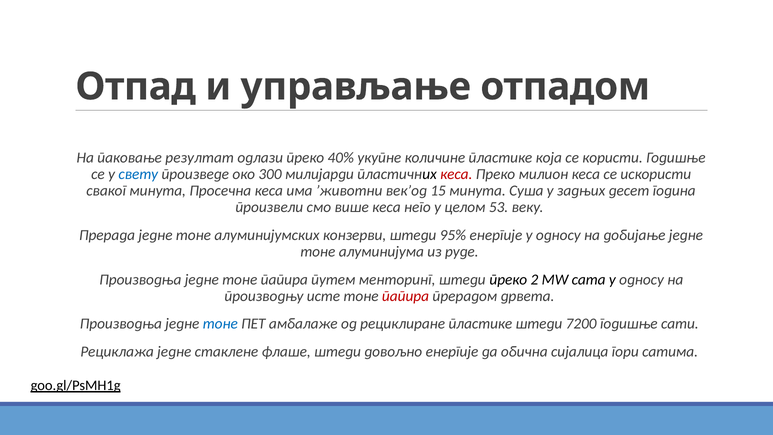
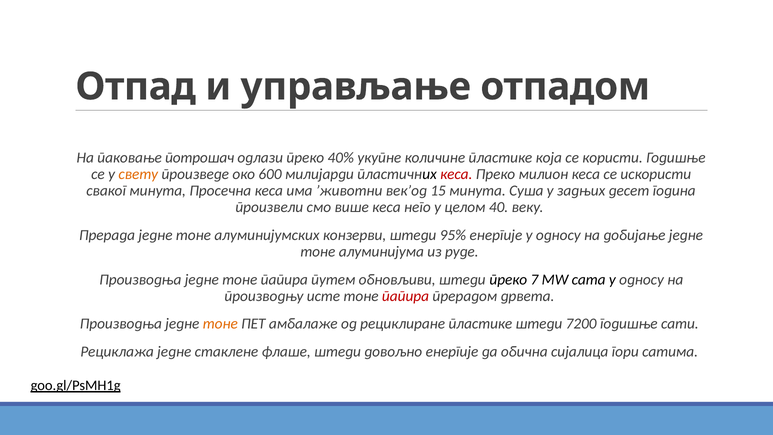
резултат: резултат -> потрошач (200, 158)
свету colour: blue -> orange (138, 174)
300: 300 -> 600 (270, 174)
53: 53 -> 40 (499, 207)
менторинг: менторинг -> обновљиви (397, 279)
2: 2 -> 7 (534, 279)
тоне colour: blue -> orange (220, 324)
